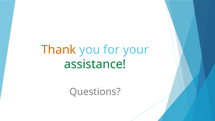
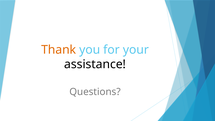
assistance colour: green -> black (95, 64)
